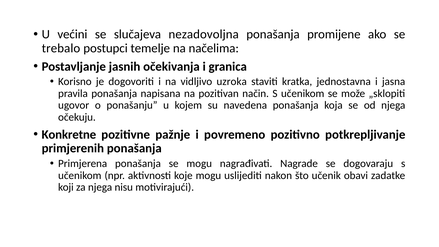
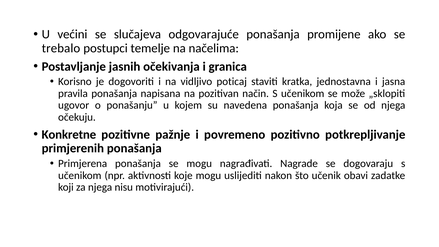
nezadovoljna: nezadovoljna -> odgovarajuće (204, 34)
uzroka: uzroka -> poticaj (232, 82)
